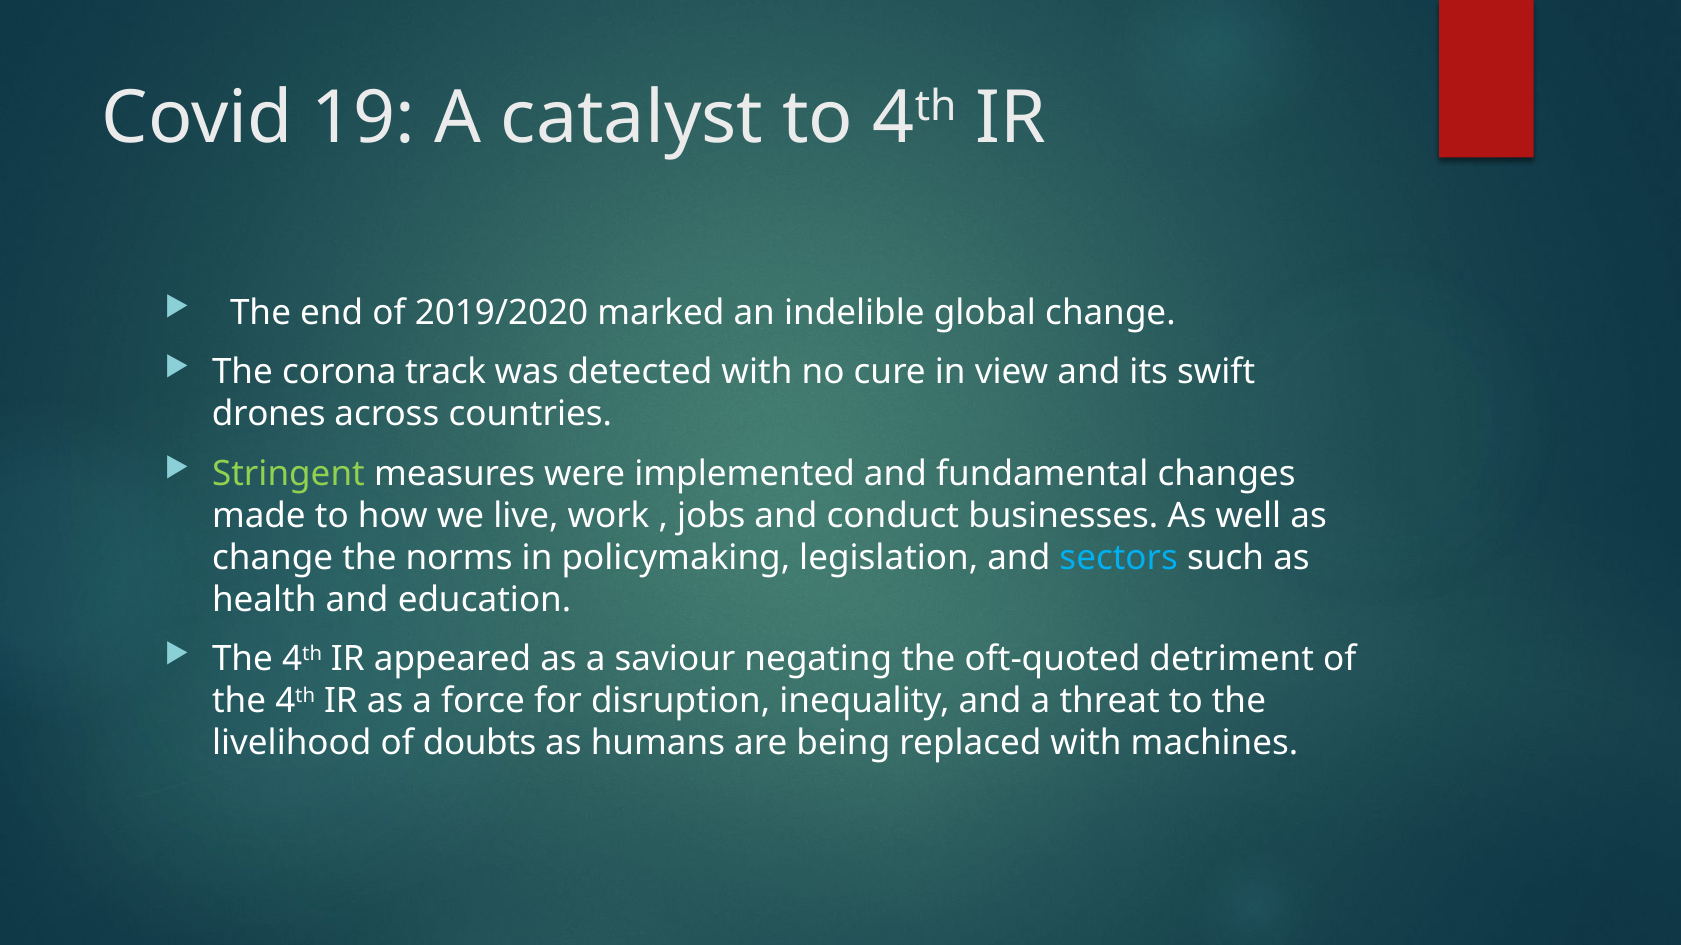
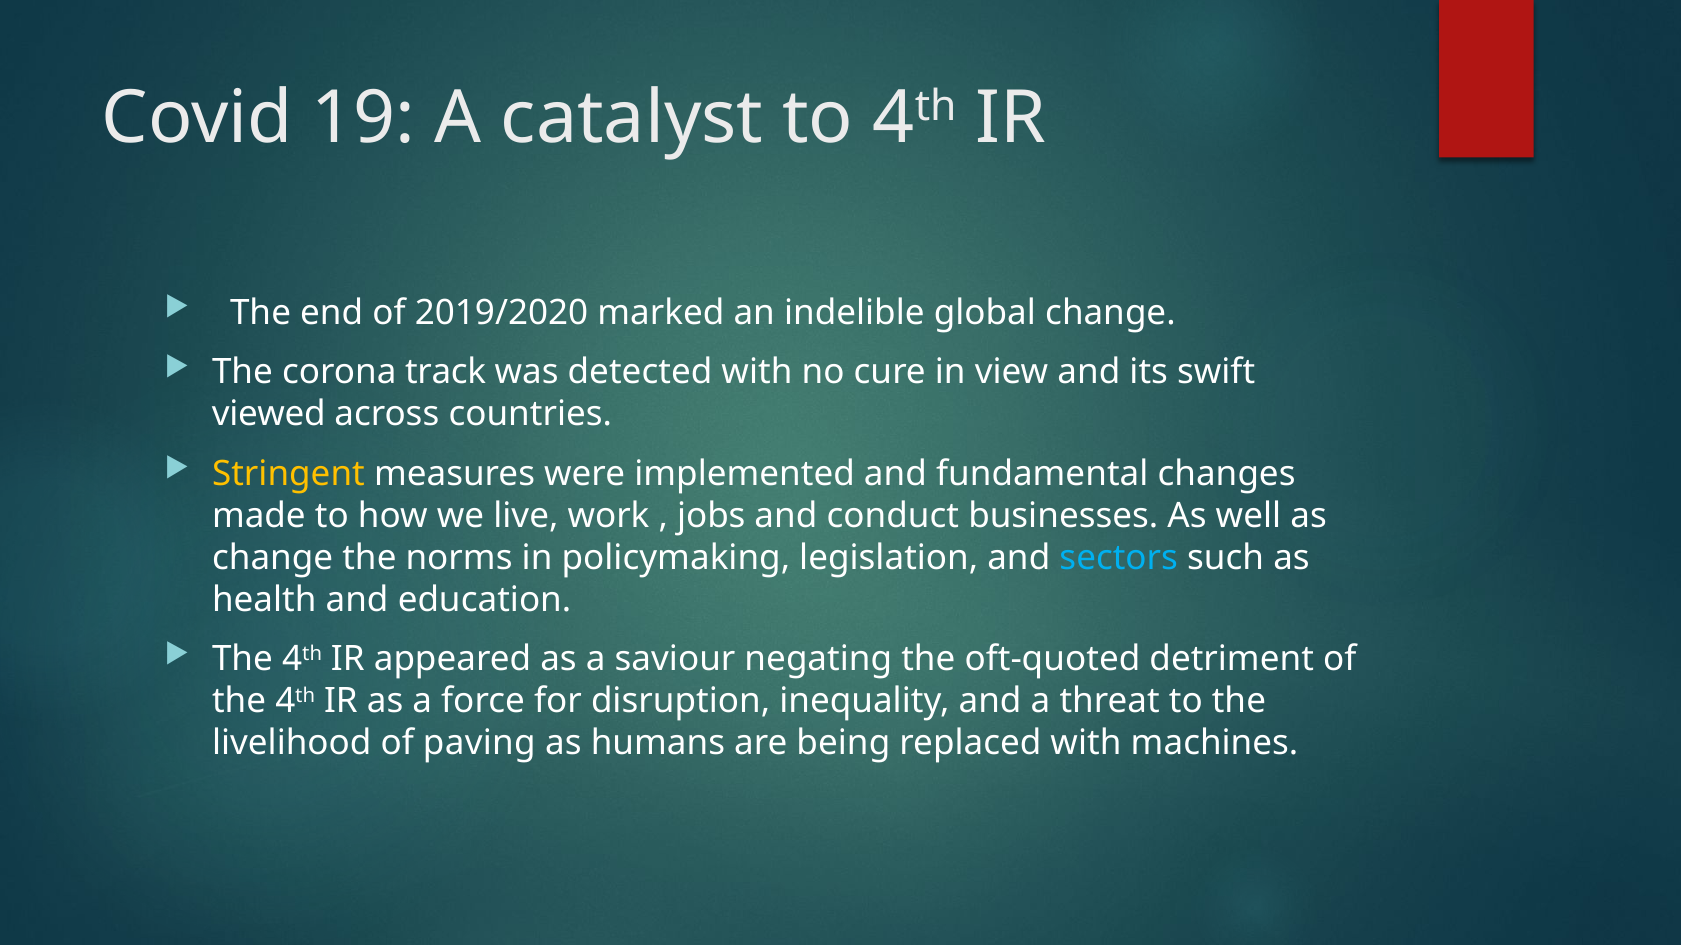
drones: drones -> viewed (269, 414)
Stringent colour: light green -> yellow (288, 474)
doubts: doubts -> paving (479, 744)
